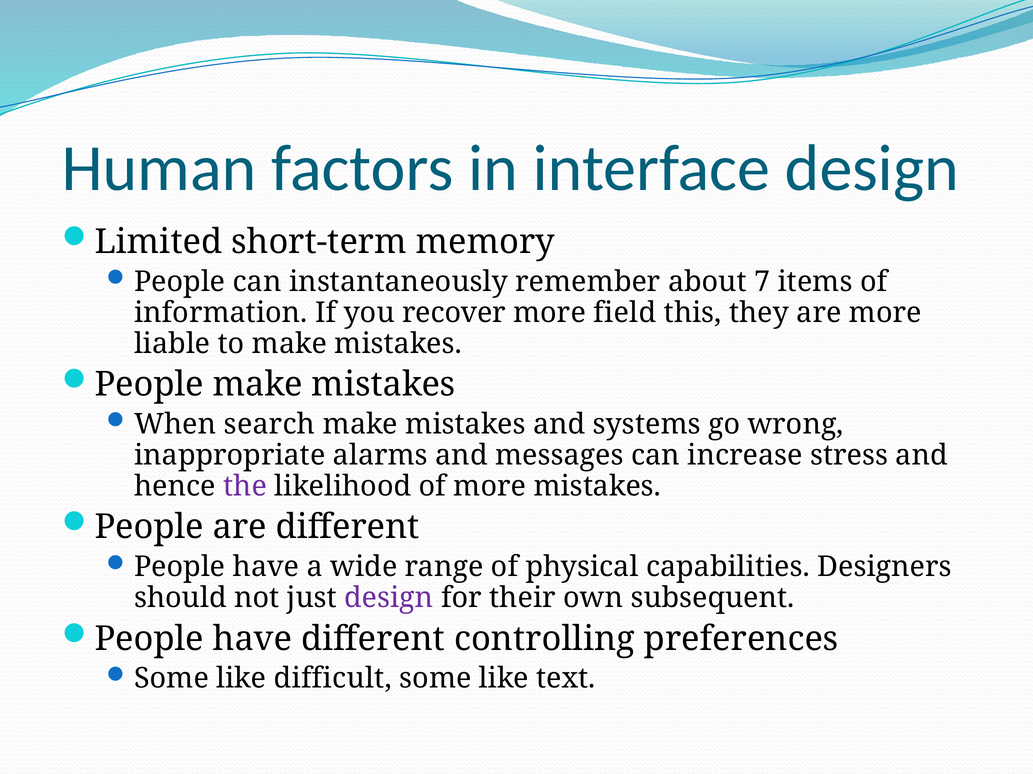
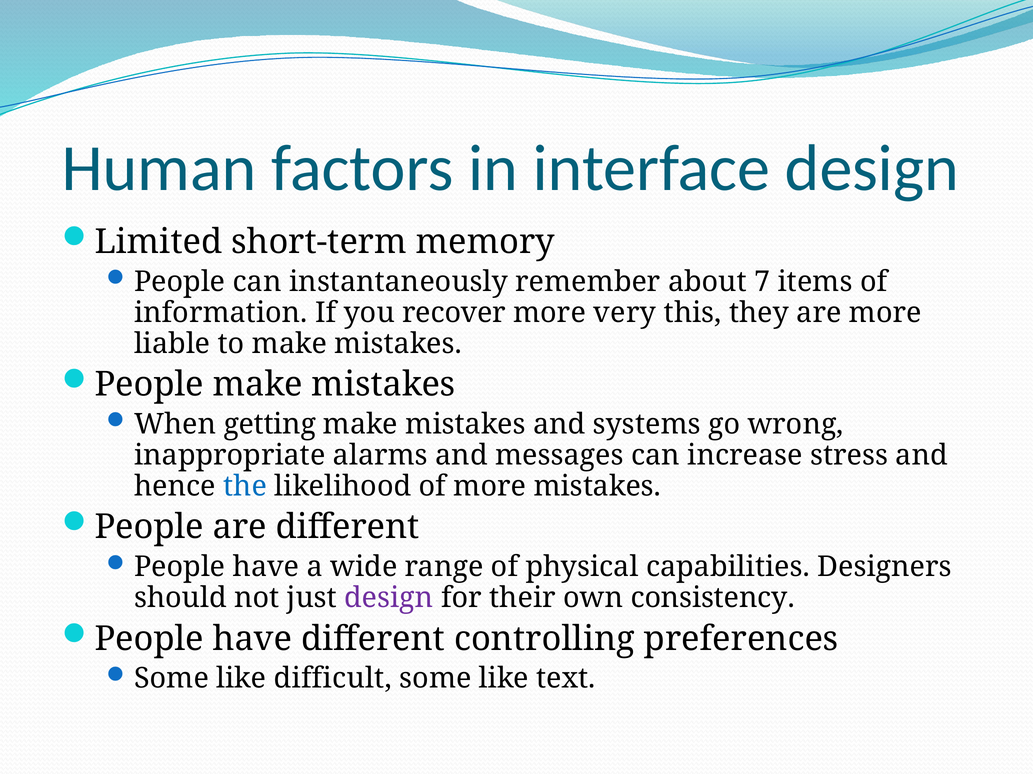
field: field -> very (625, 313)
search: search -> getting (270, 425)
the colour: purple -> blue (245, 487)
subsequent: subsequent -> consistency (713, 598)
